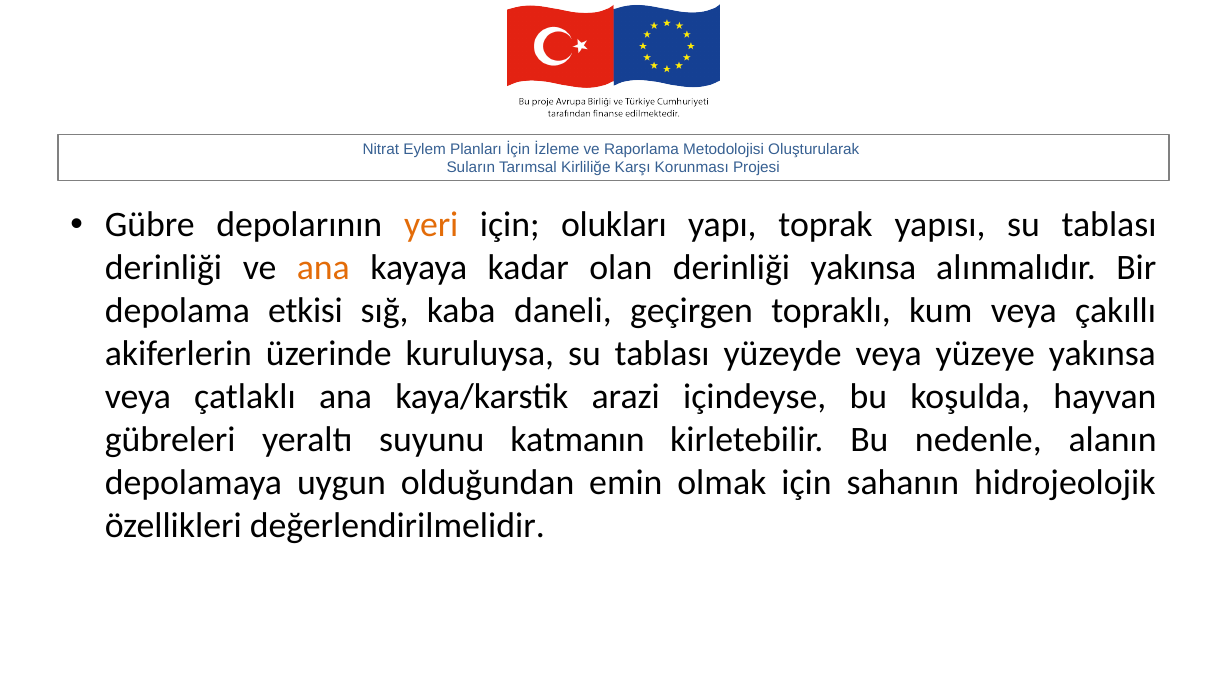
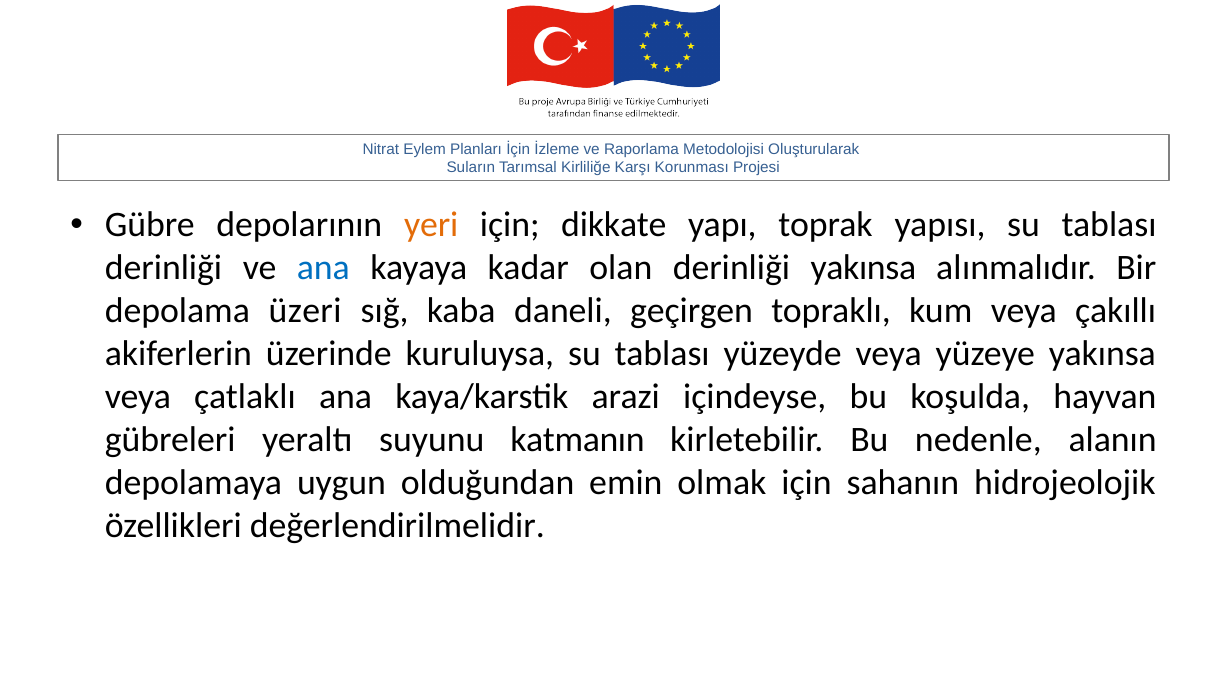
olukları: olukları -> dikkate (614, 225)
ana colour: orange -> blue (323, 268)
etkisi: etkisi -> üzeri (305, 311)
